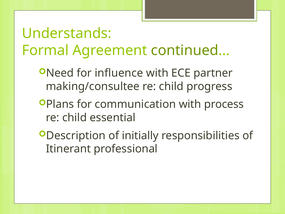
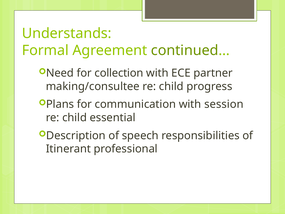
influence: influence -> collection (119, 73)
process: process -> session (224, 104)
initially: initially -> speech (140, 135)
